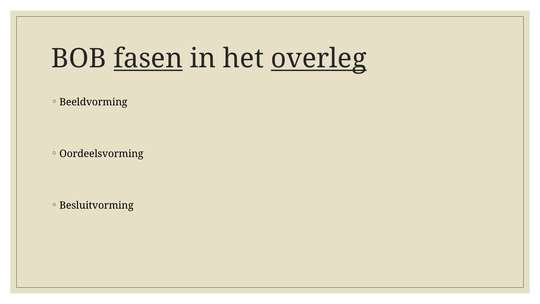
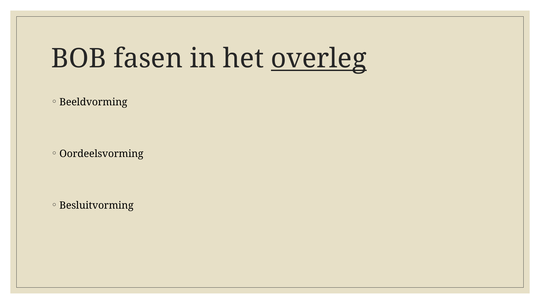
fasen underline: present -> none (148, 59)
